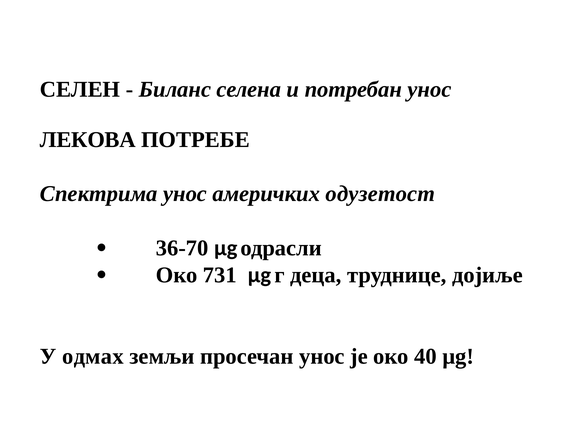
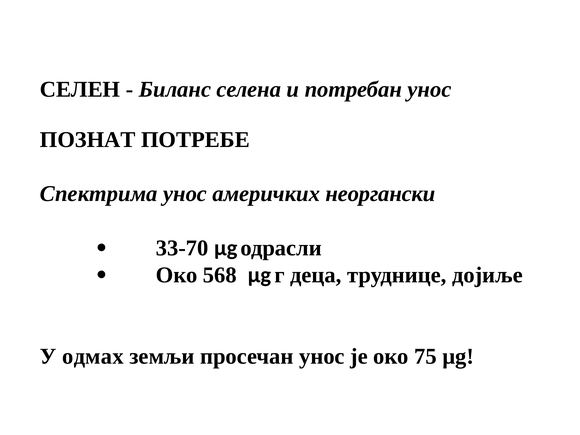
ЛЕКОВА: ЛЕКОВА -> ПОЗНАТ (88, 140)
одузетост: одузетост -> неоргански (381, 194)
36-70: 36-70 -> 33-70 (182, 248)
731: 731 -> 568 (220, 275)
40: 40 -> 75 (425, 356)
